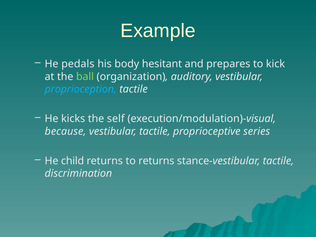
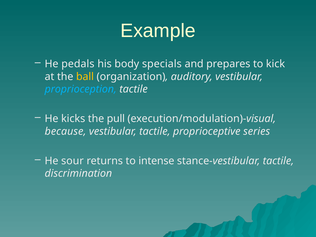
hesitant: hesitant -> specials (162, 64)
ball colour: light green -> yellow (85, 77)
self: self -> pull (116, 119)
child: child -> sour (72, 161)
to returns: returns -> intense (156, 161)
